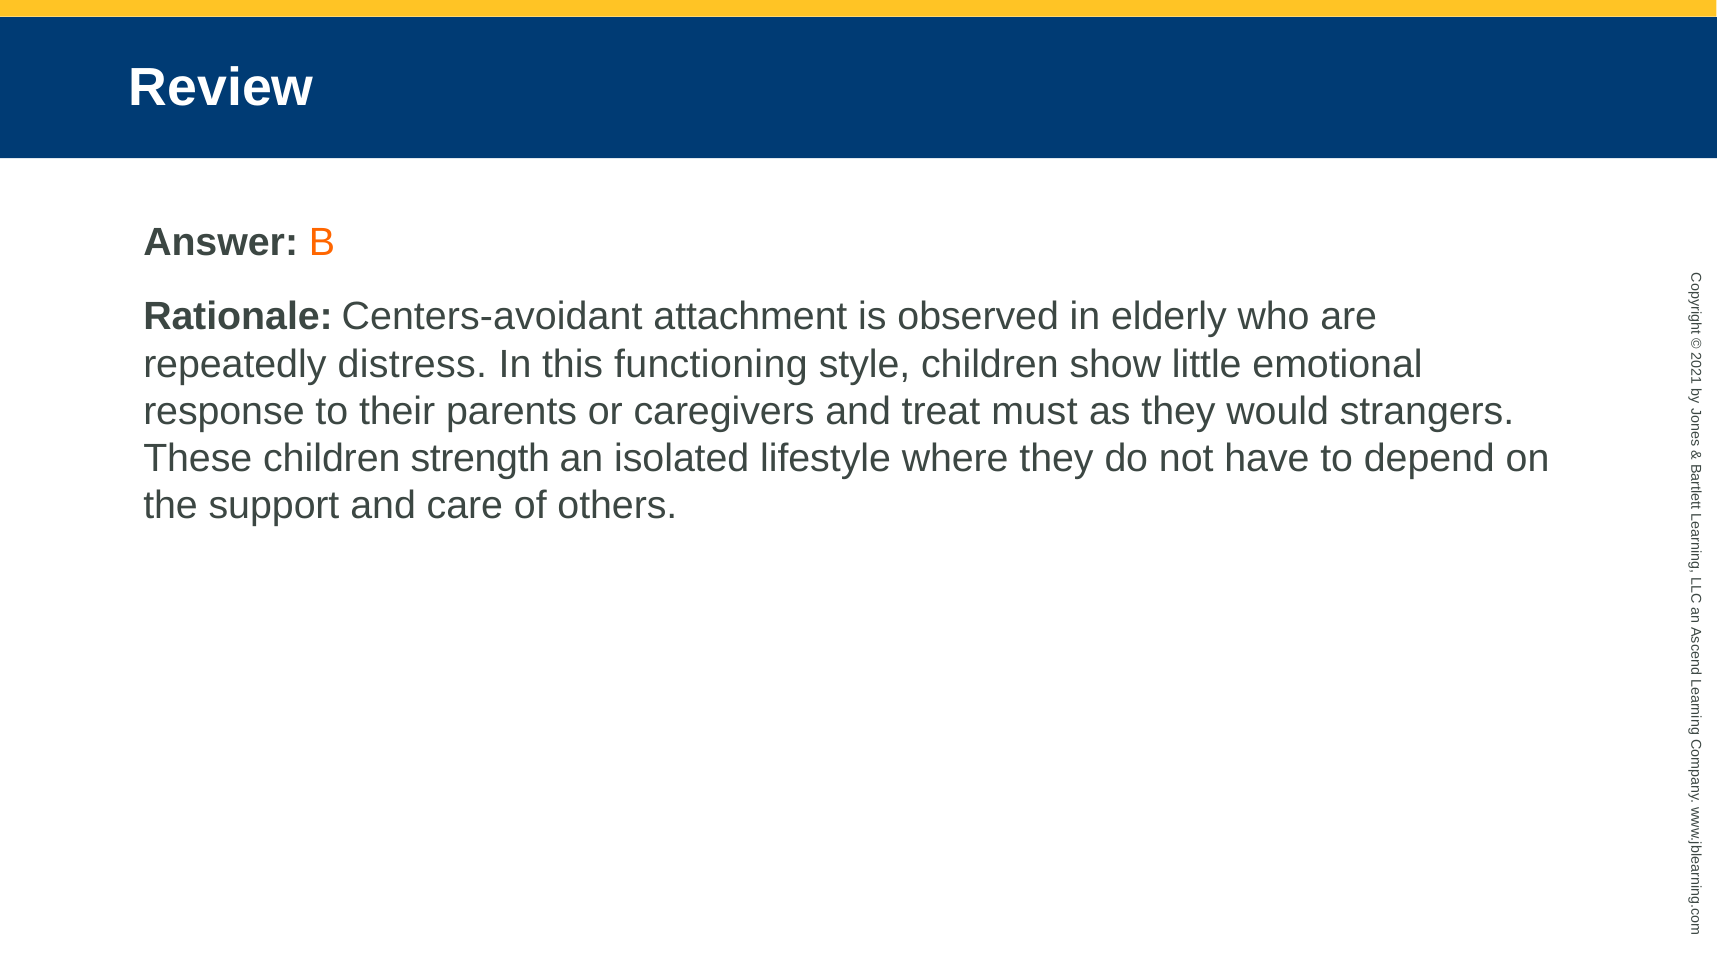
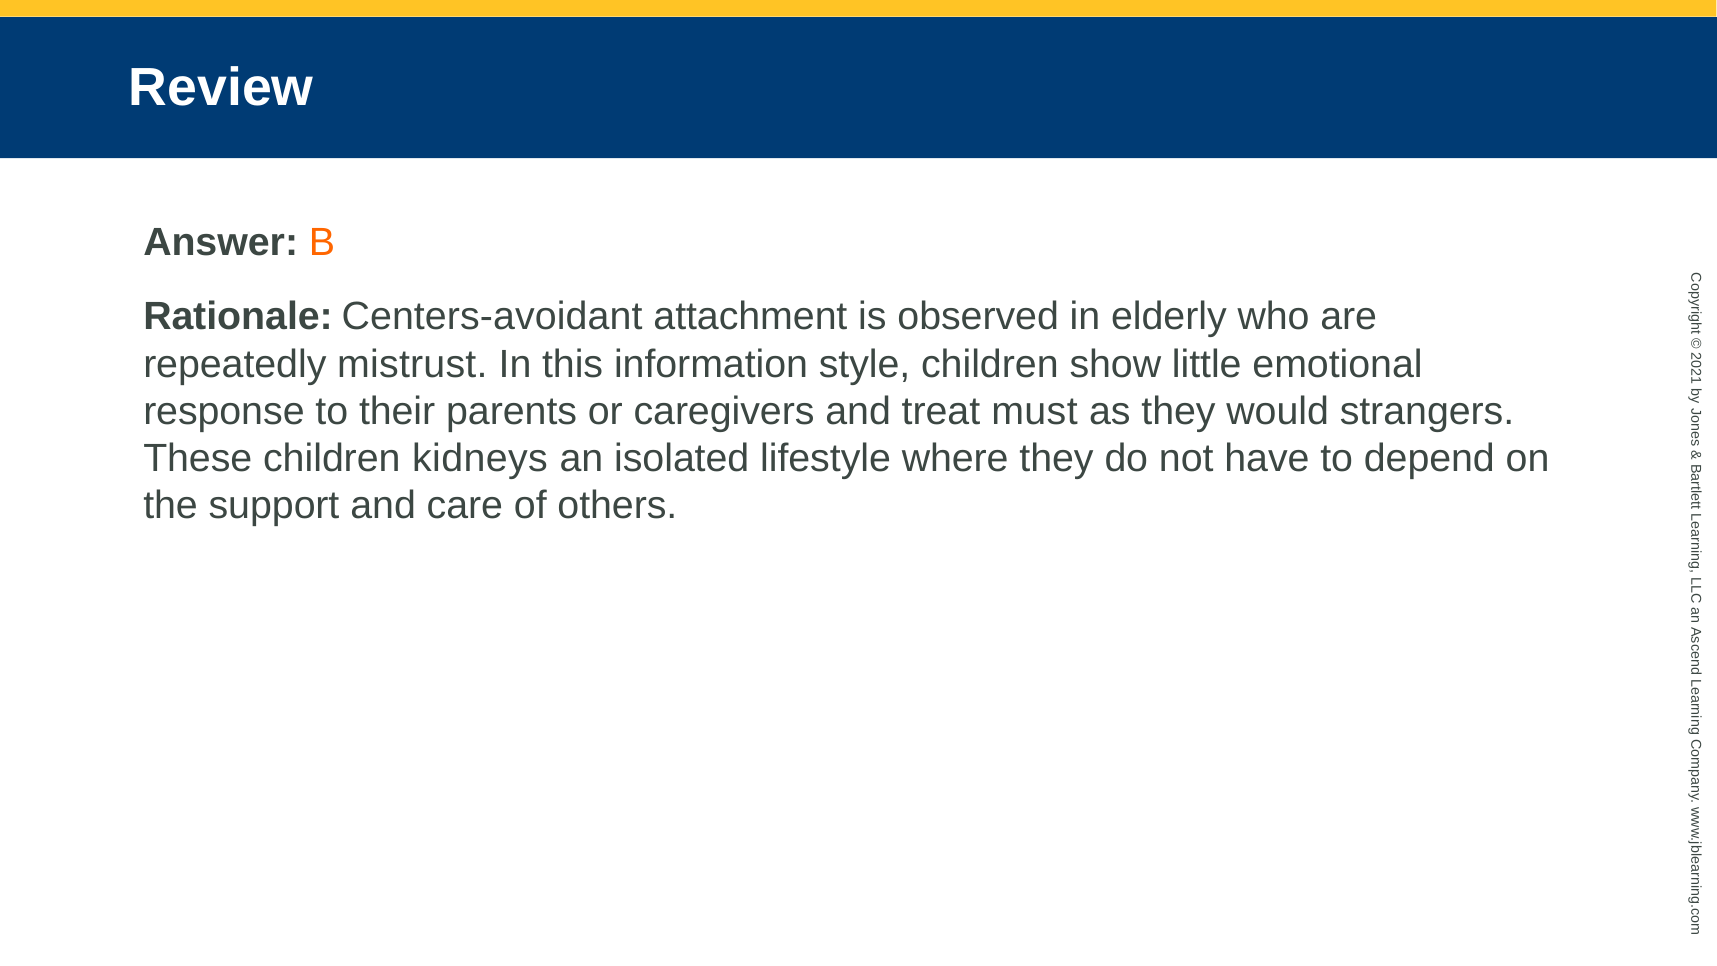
distress: distress -> mistrust (412, 364)
functioning: functioning -> information (711, 364)
strength: strength -> kidneys (480, 458)
